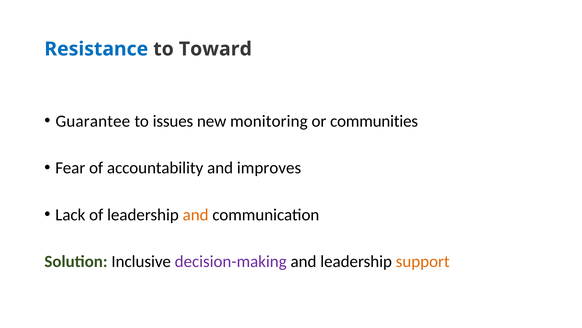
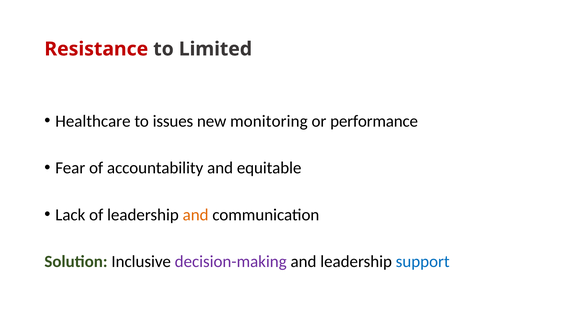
Resistance colour: blue -> red (96, 49)
Toward: Toward -> Limited (215, 49)
Guarantee: Guarantee -> Healthcare (93, 121)
communities: communities -> performance (374, 121)
improves: improves -> equitable (269, 168)
support colour: orange -> blue (423, 261)
